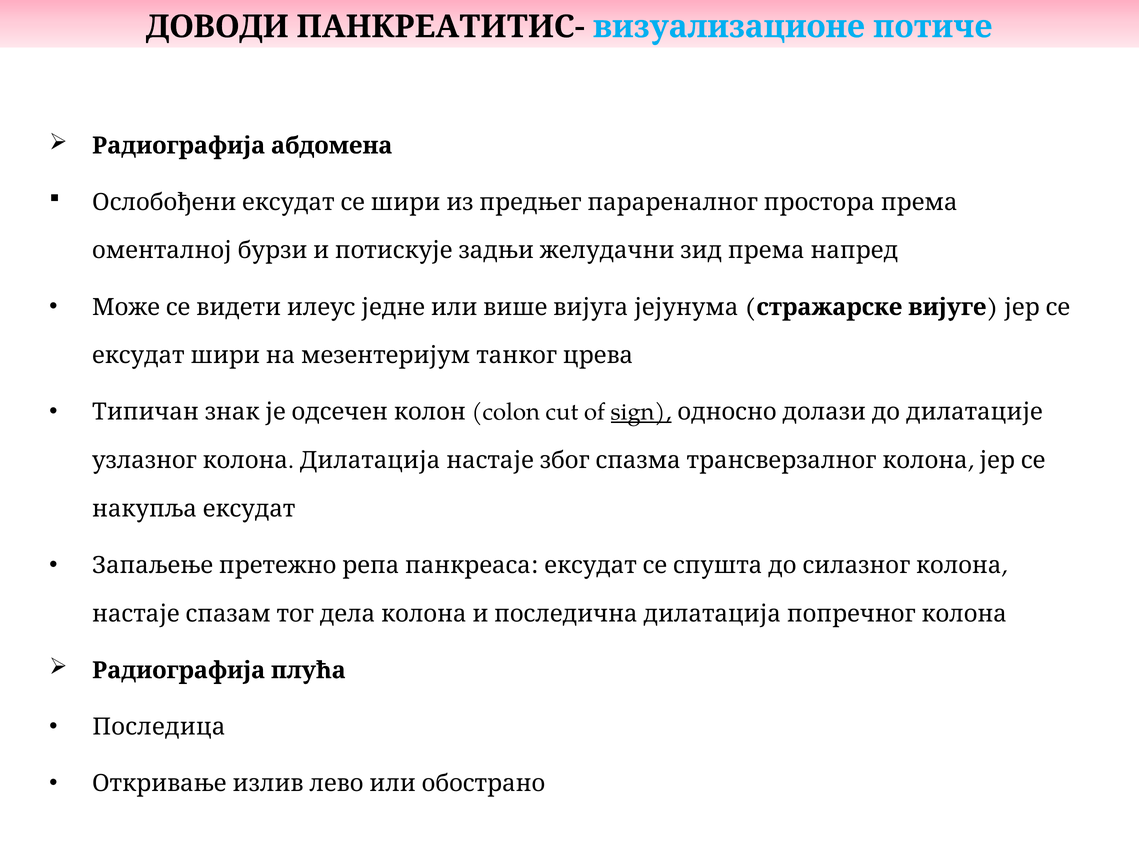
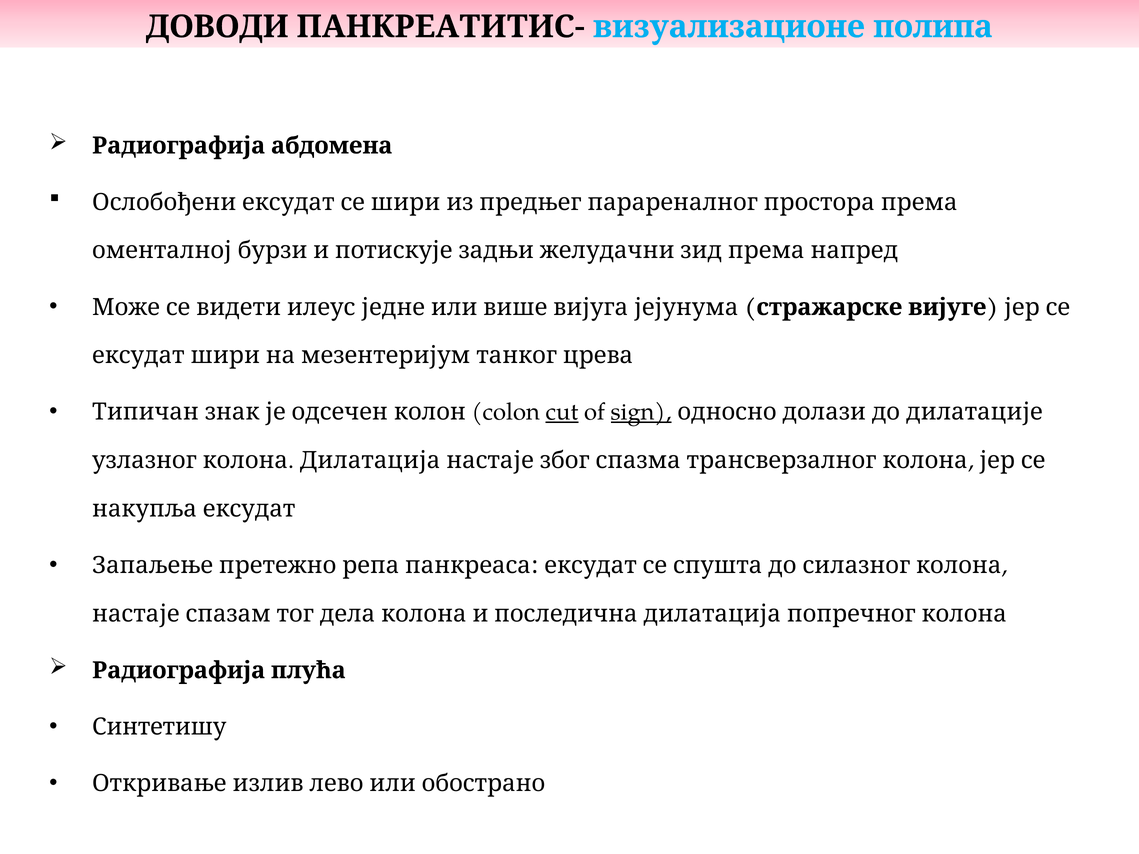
потиче: потиче -> полипа (933, 27)
cut underline: none -> present (562, 412)
Последица: Последица -> Синтетишу (159, 727)
